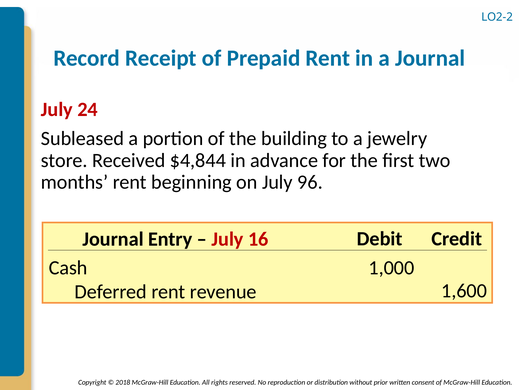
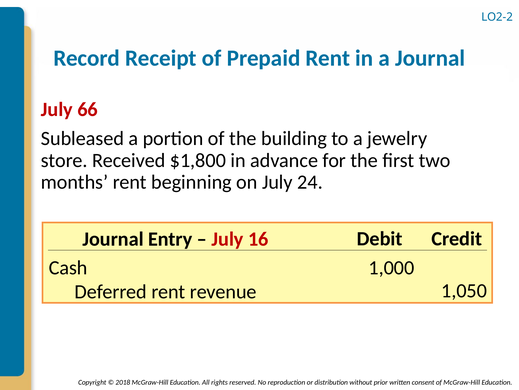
24: 24 -> 66 (88, 109)
$4,844: $4,844 -> $1,800 (198, 160)
96: 96 -> 24 (310, 182)
1,600: 1,600 -> 1,050 (464, 290)
